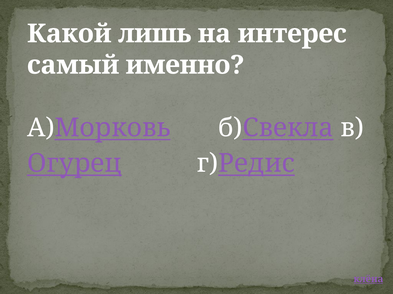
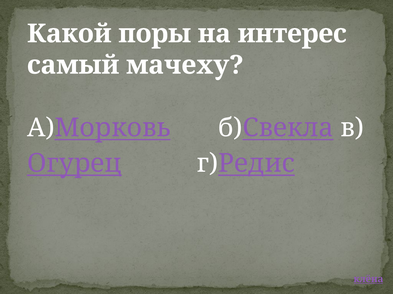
лишь: лишь -> поры (155, 34)
именно: именно -> мачеху (185, 65)
